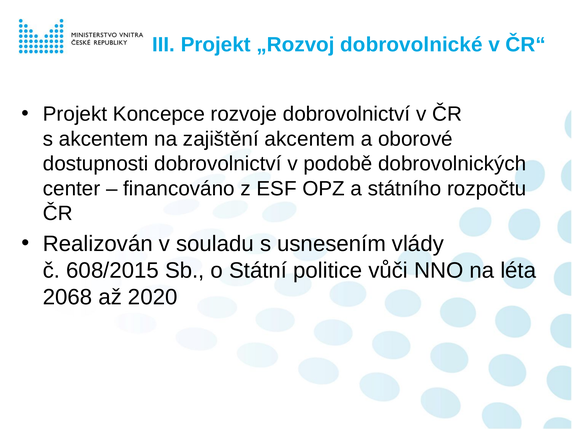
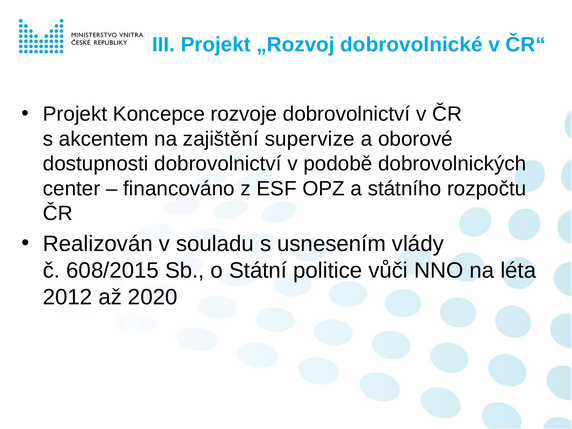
zajištění akcentem: akcentem -> supervize (310, 139)
2068: 2068 -> 2012 (68, 297)
